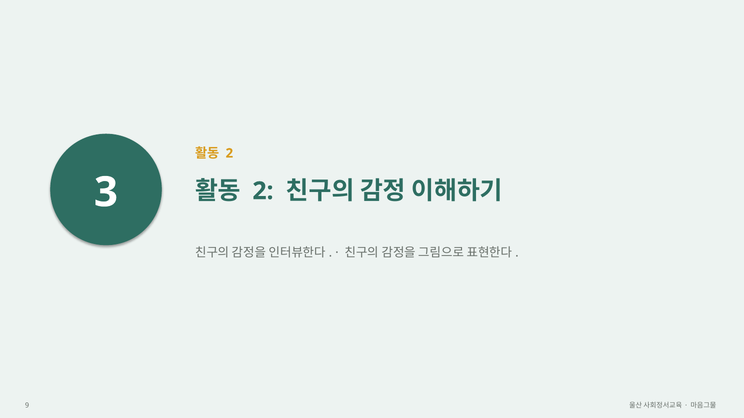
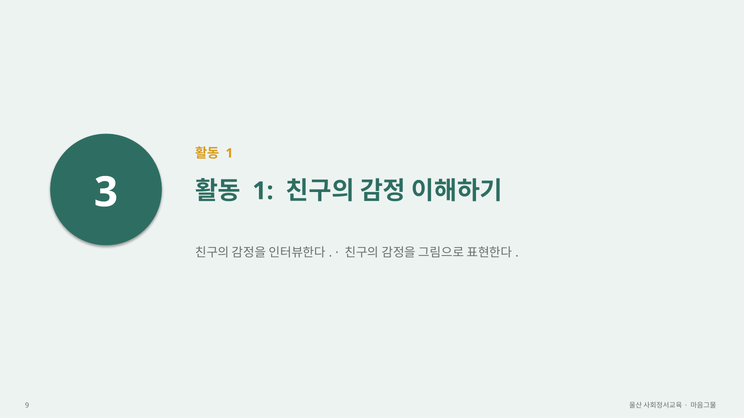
2: 2 -> 1 (229, 153)
2: 2 -> 1 (263, 191)
